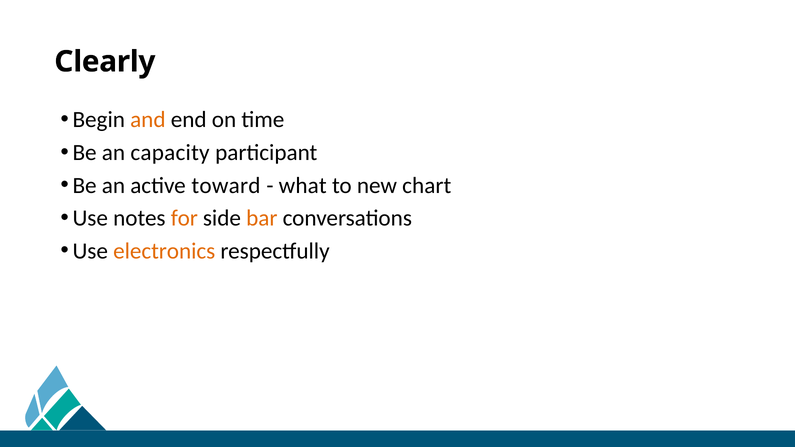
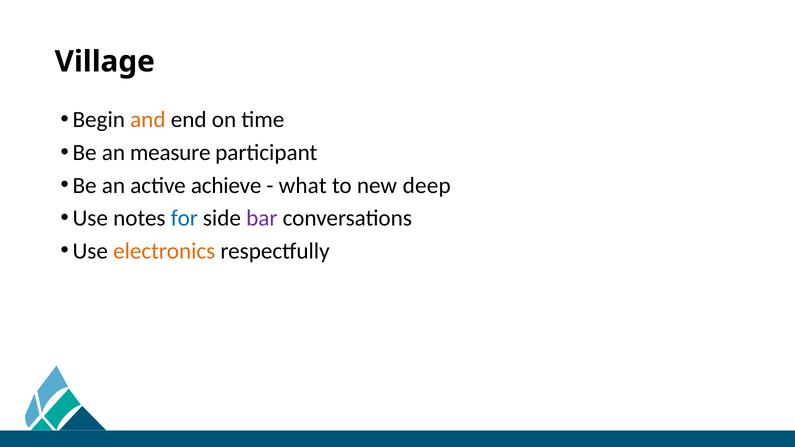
Clearly: Clearly -> Village (105, 62)
capacity: capacity -> measure (170, 153)
toward: toward -> achieve (226, 186)
chart: chart -> deep (427, 186)
for colour: orange -> blue (184, 218)
bar colour: orange -> purple (262, 218)
